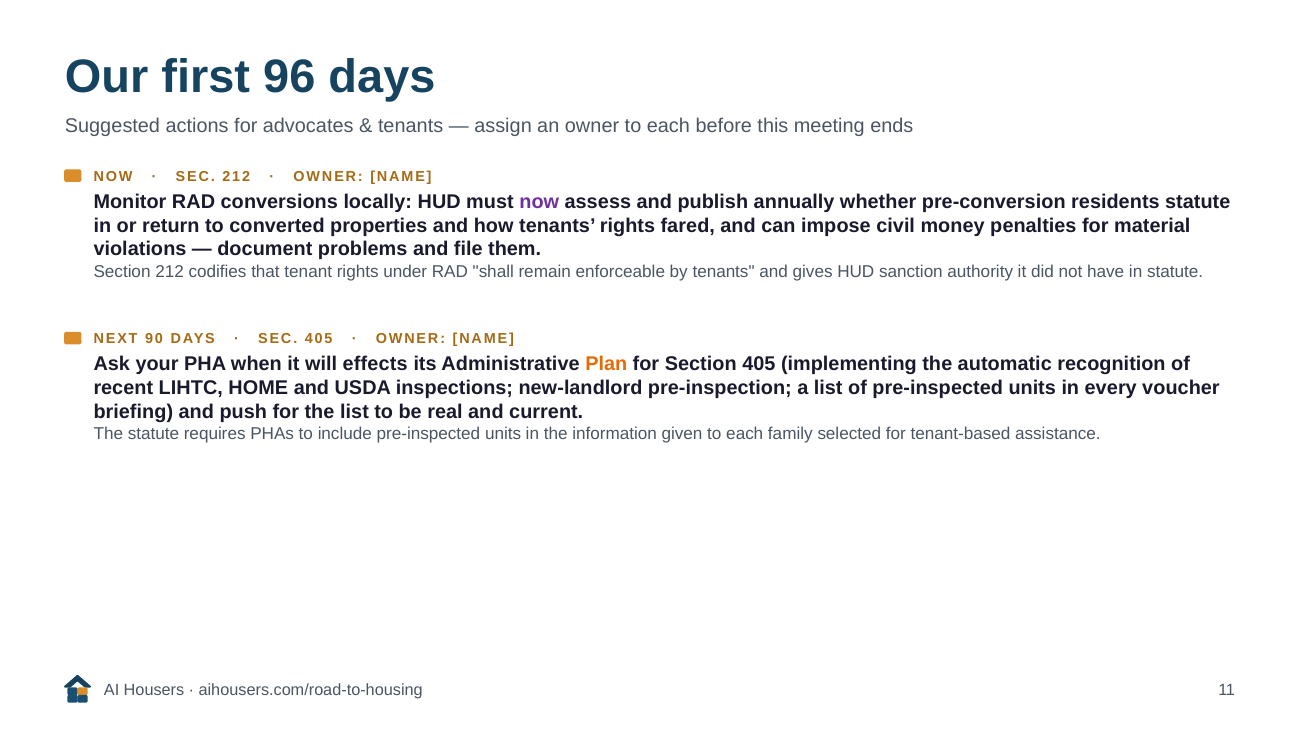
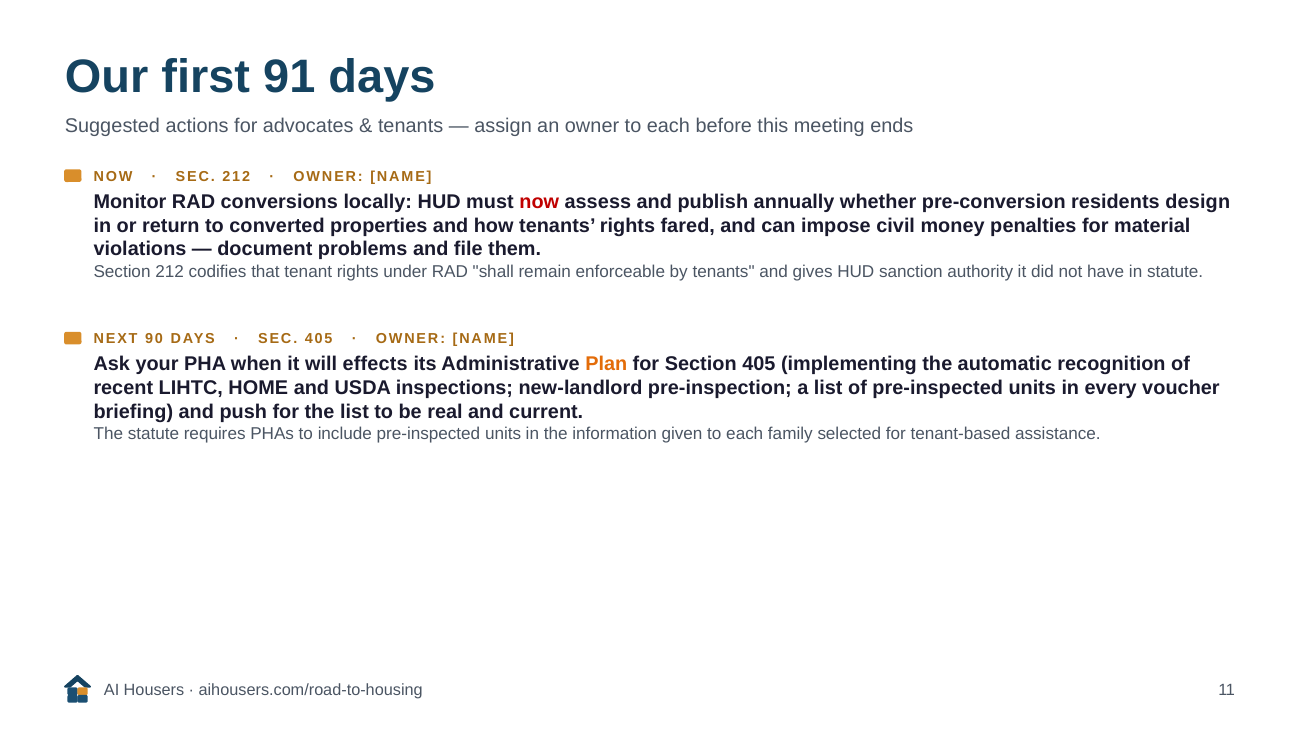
96: 96 -> 91 (289, 77)
now colour: purple -> red (539, 202)
residents statute: statute -> design (1198, 202)
